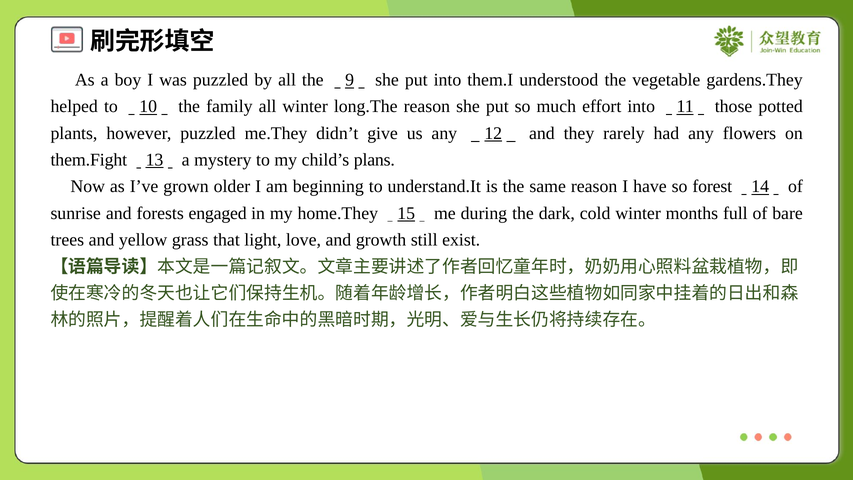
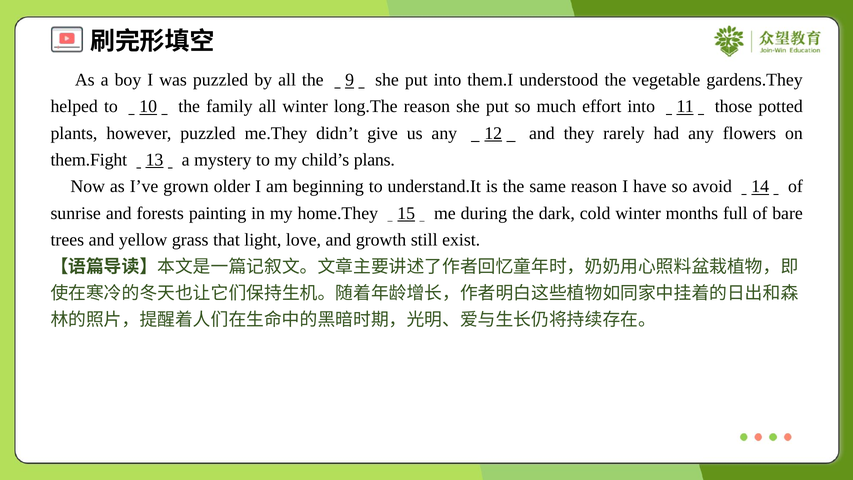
forest: forest -> avoid (712, 186)
engaged: engaged -> painting (218, 213)
